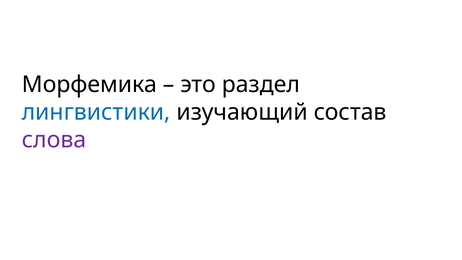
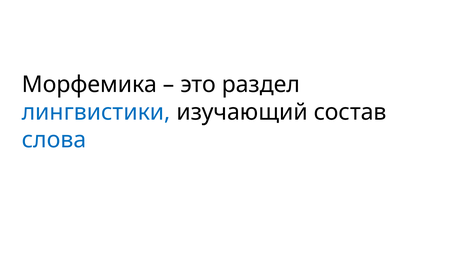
слова colour: purple -> blue (54, 140)
